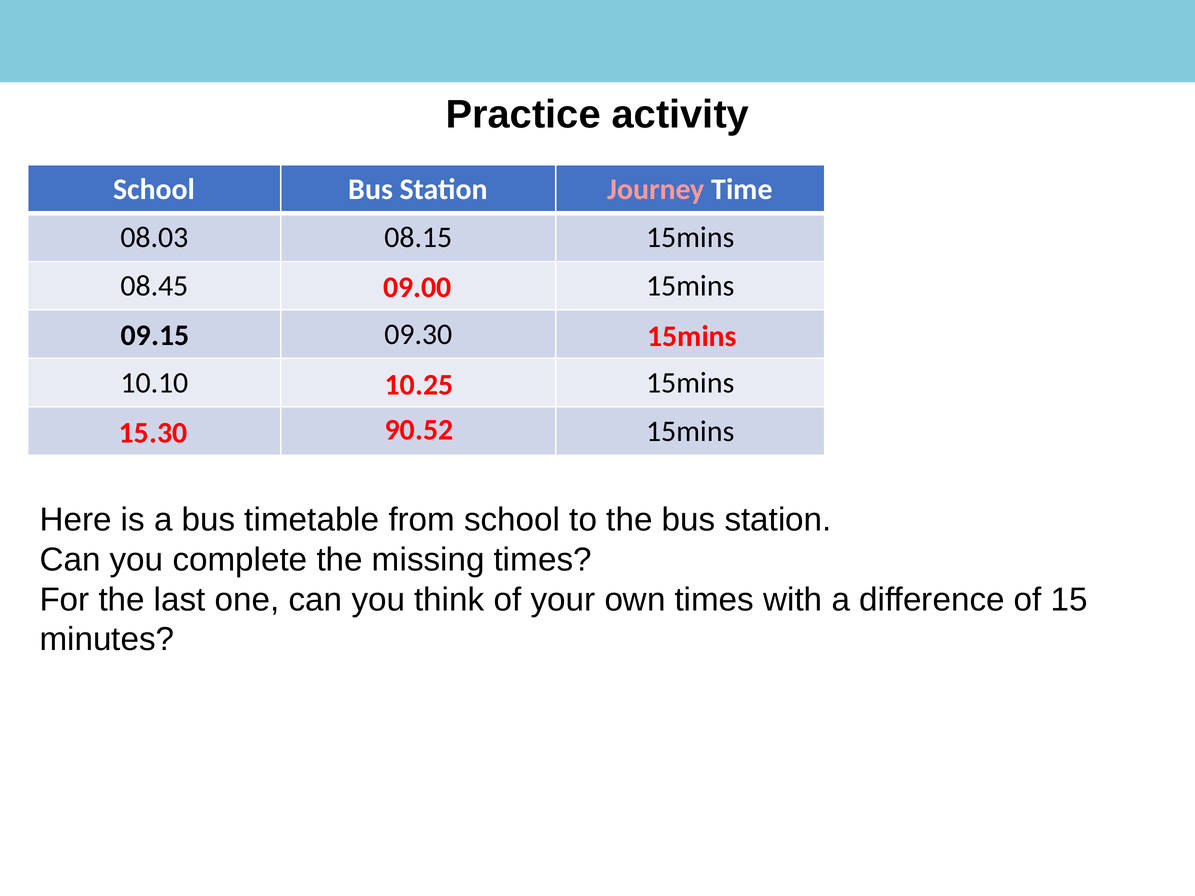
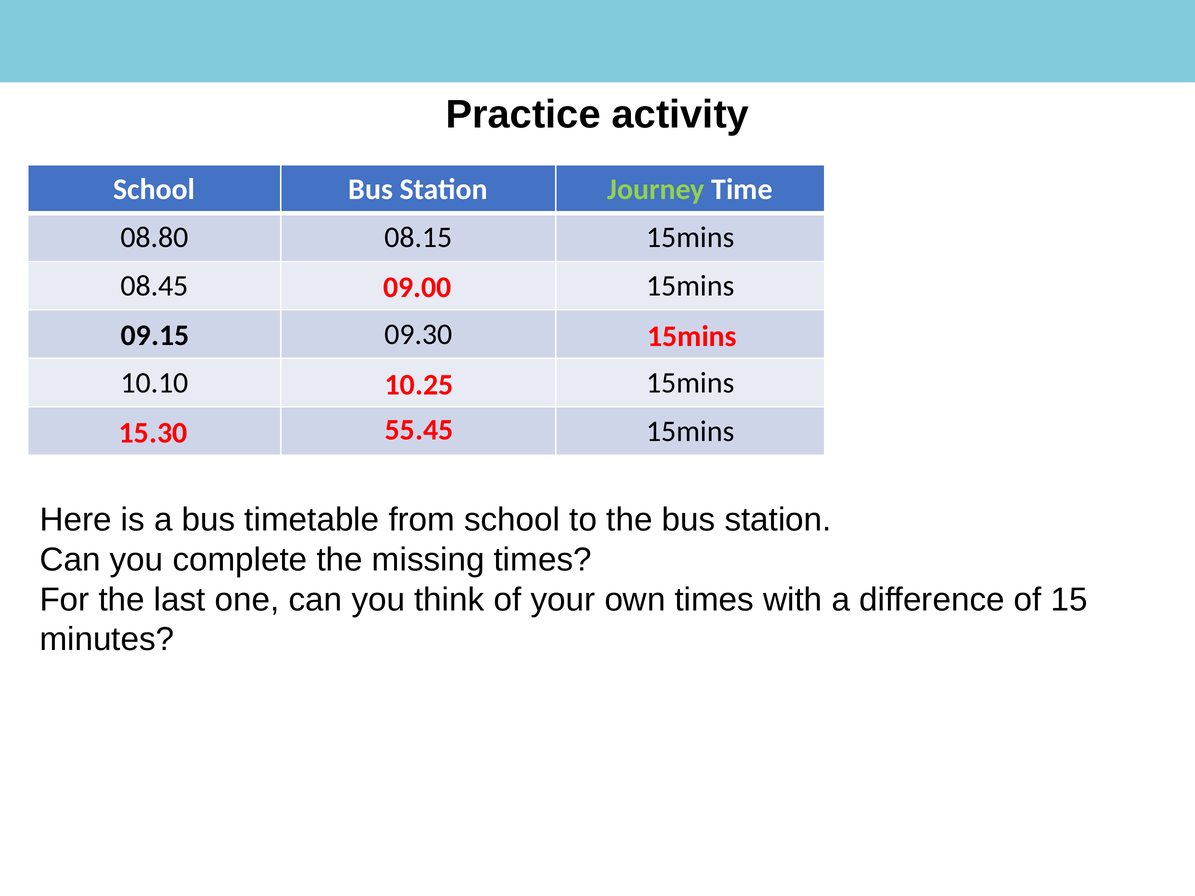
Journey colour: pink -> light green (656, 189)
08.03: 08.03 -> 08.80 (154, 238)
90.52: 90.52 -> 55.45 (419, 430)
